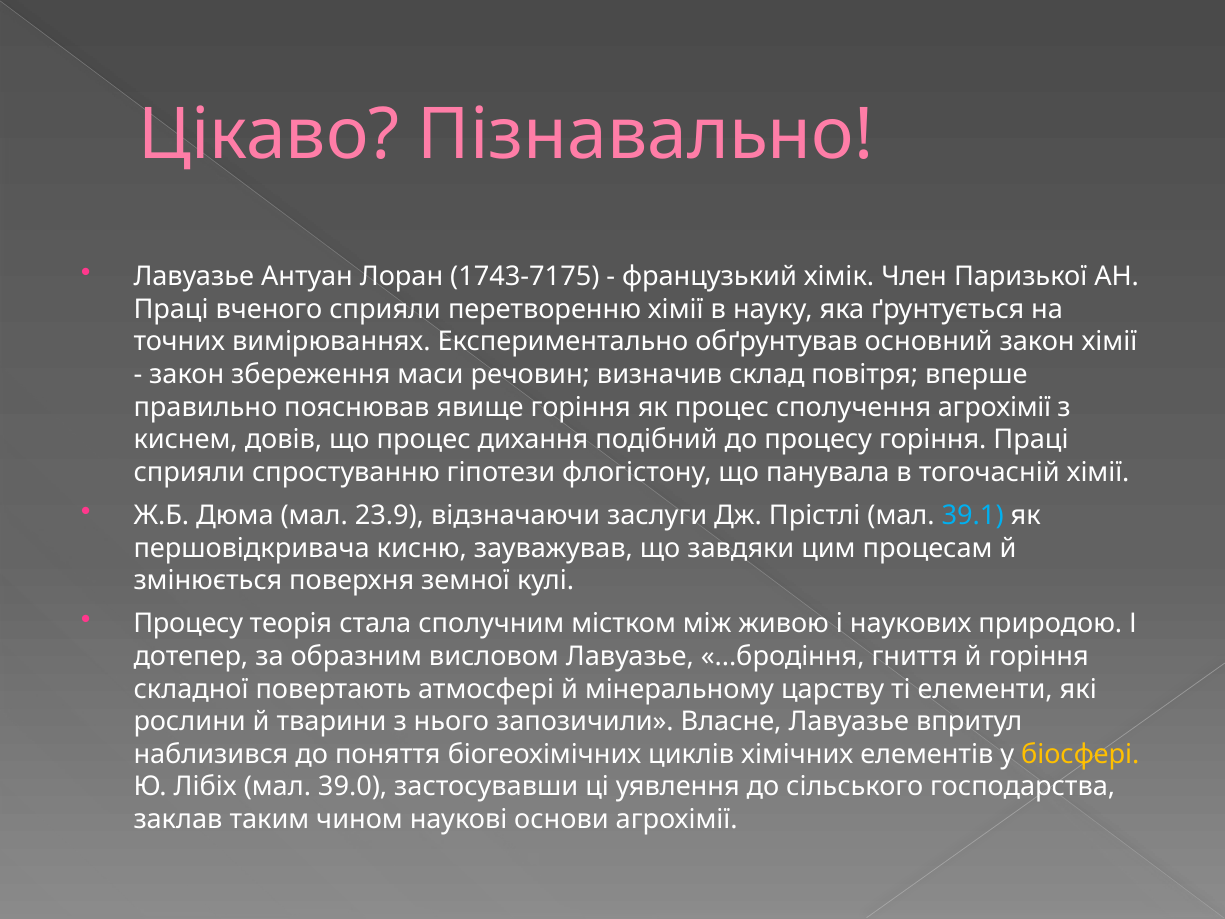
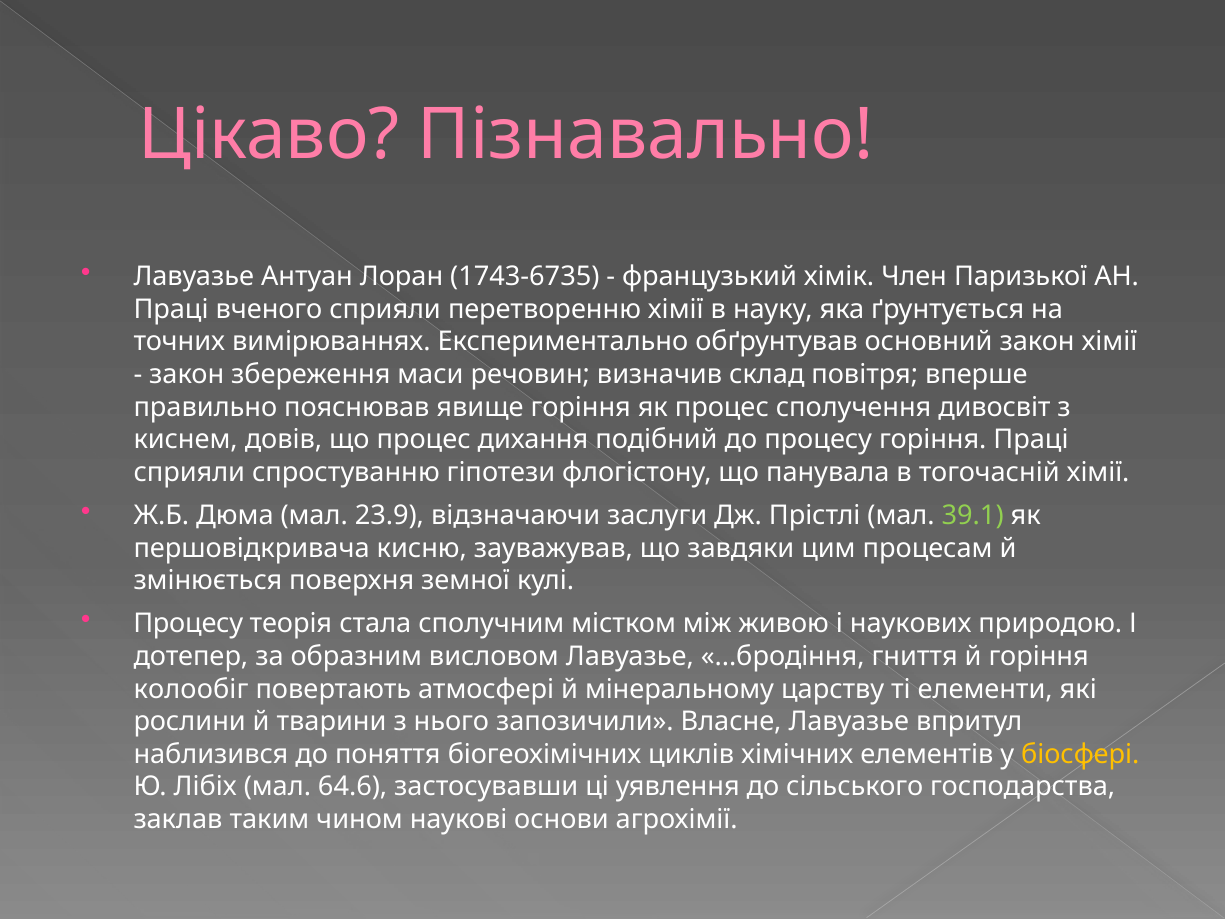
1743-7175: 1743-7175 -> 1743-6735 (525, 277)
сполучення агрохімії: агрохімії -> дивосвіт (994, 407)
39.1 colour: light blue -> light green (973, 515)
складної: складної -> колообіг (191, 689)
39.0: 39.0 -> 64.6 (353, 787)
